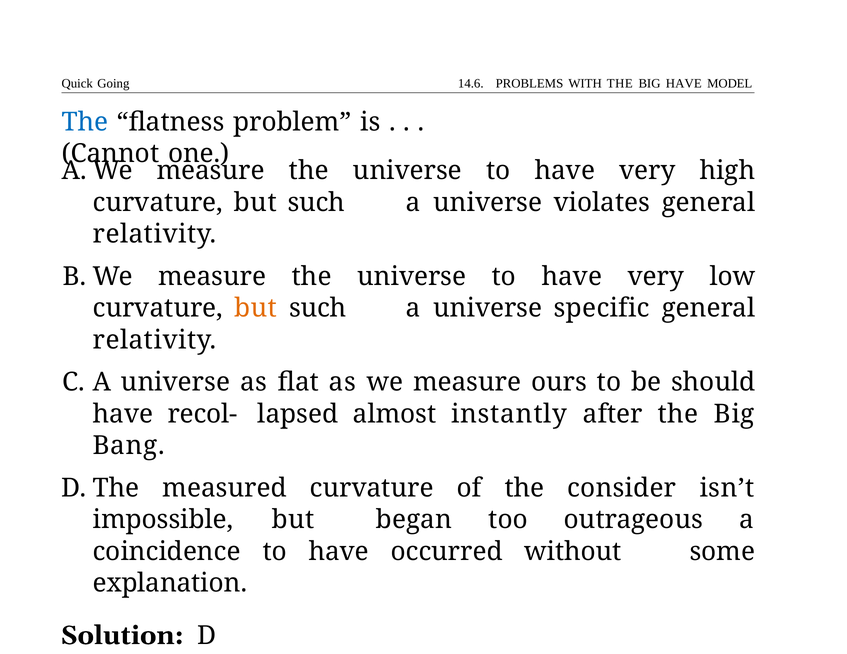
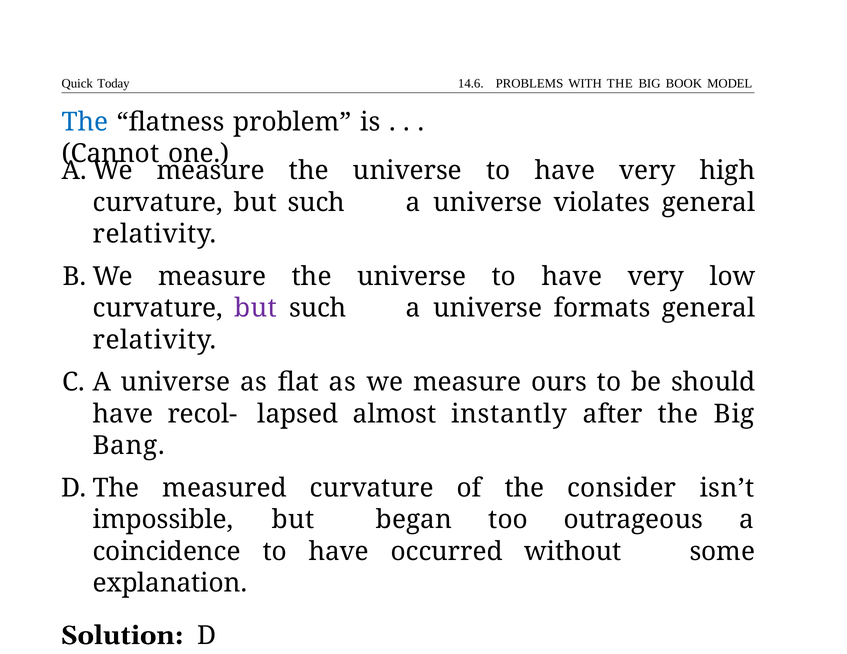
Going: Going -> Today (113, 84)
BIG HAVE: HAVE -> BOOK (684, 84)
but colour: orange -> purple (256, 308)
specific: specific -> formats (602, 308)
